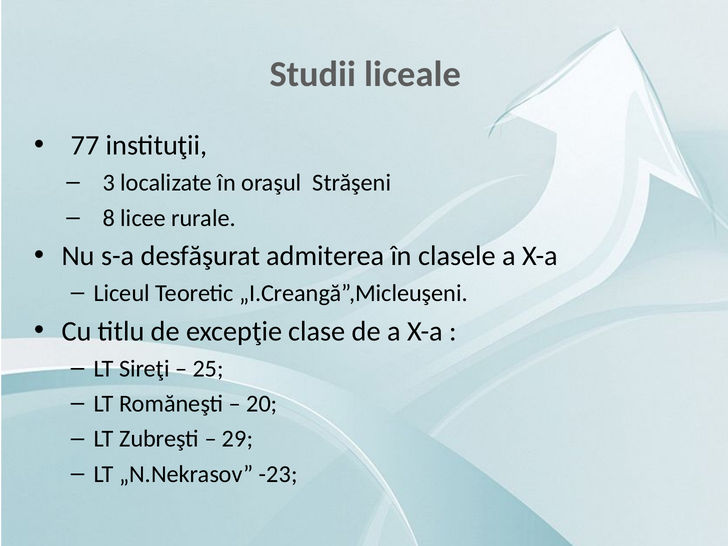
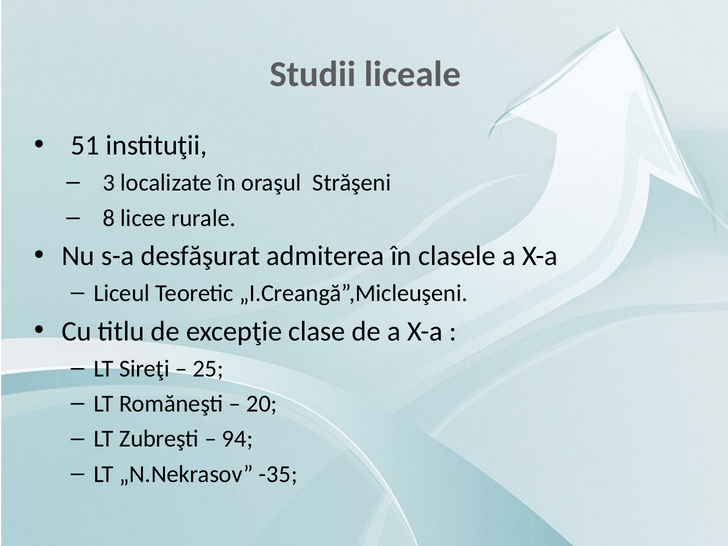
77: 77 -> 51 (85, 145)
29: 29 -> 94 (238, 439)
-23: -23 -> -35 (278, 474)
